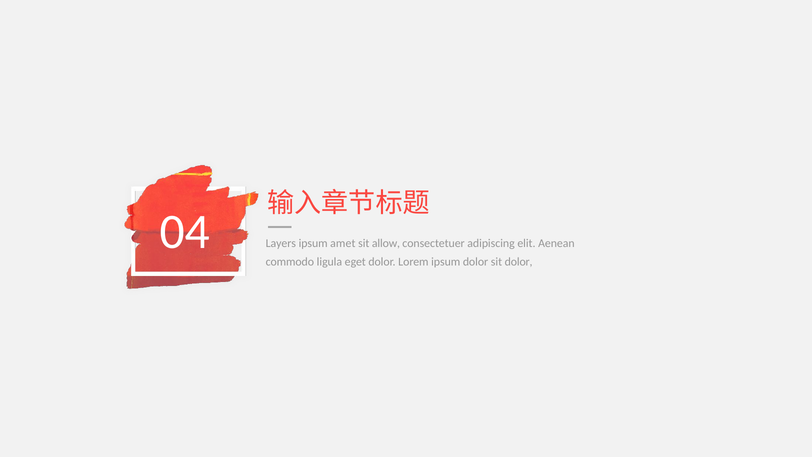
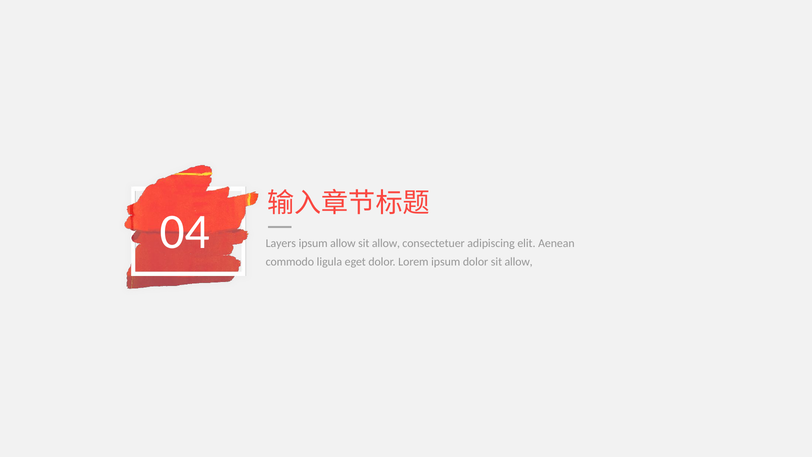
ipsum amet: amet -> allow (343, 243)
dolor sit dolor: dolor -> allow (519, 261)
